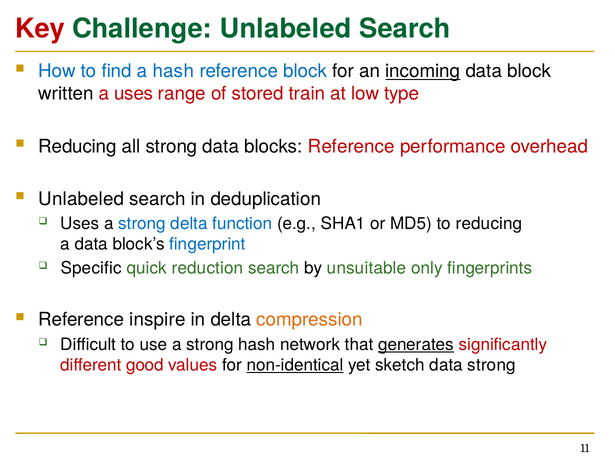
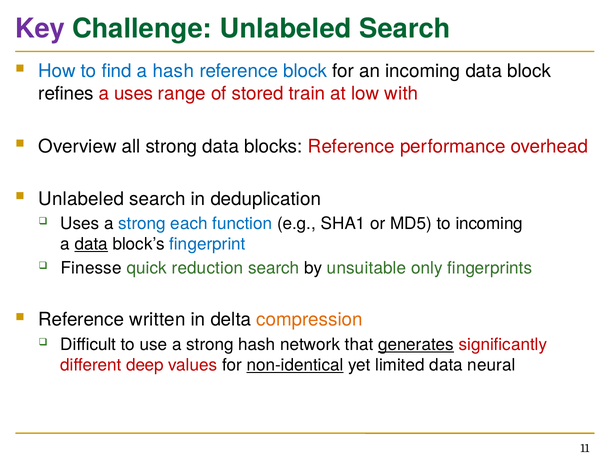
Key colour: red -> purple (40, 29)
incoming underline: present -> none (423, 71)
written: written -> refines (66, 94)
type: type -> with (401, 94)
Reducing: Reducing -> Overview (78, 146)
strong delta: delta -> each (189, 224)
to reducing: reducing -> incoming (489, 224)
data underline: none -> present (91, 244)
Specific: Specific -> Finesse (91, 268)
inspire: inspire -> written (157, 320)
good: good -> deep (145, 365)
sketch: sketch -> limited (400, 365)
data strong: strong -> neural (492, 365)
